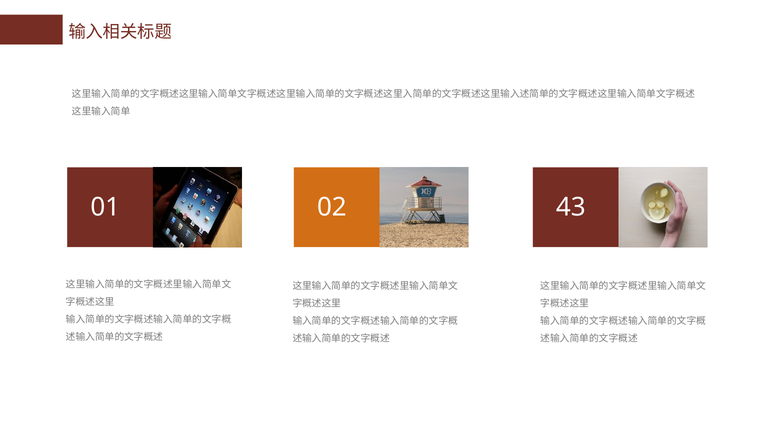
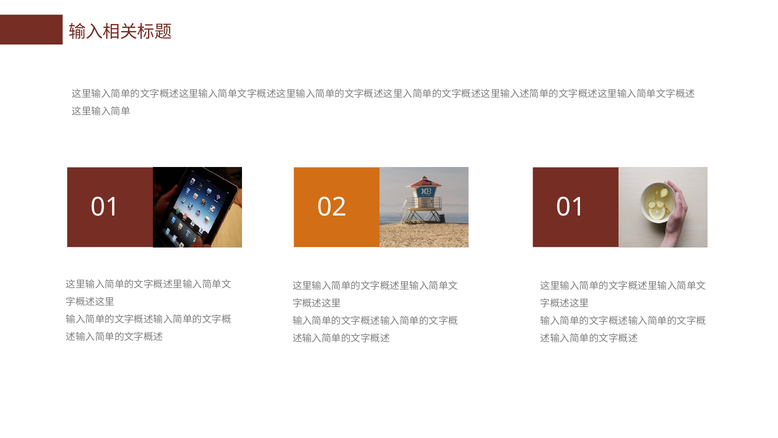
02 43: 43 -> 01 (571, 207)
